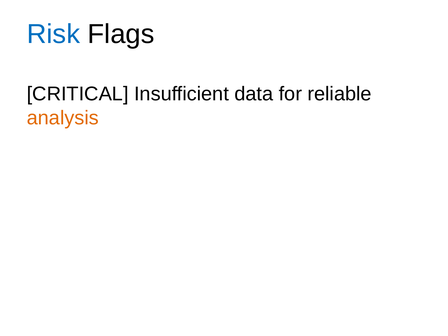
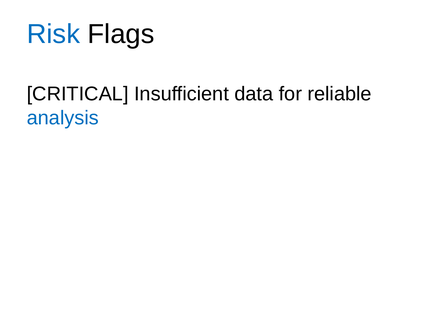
analysis colour: orange -> blue (63, 118)
